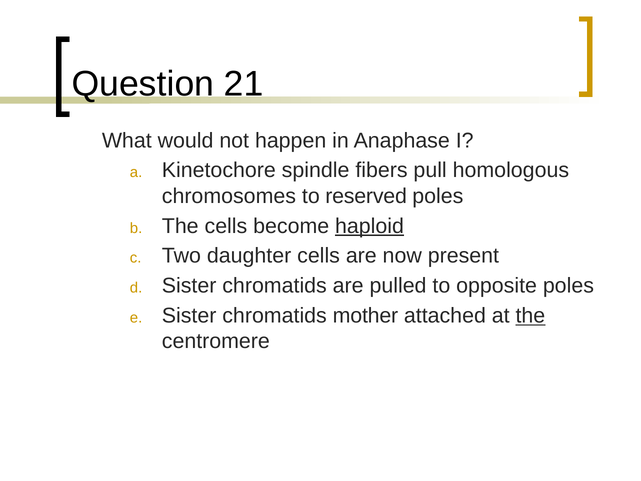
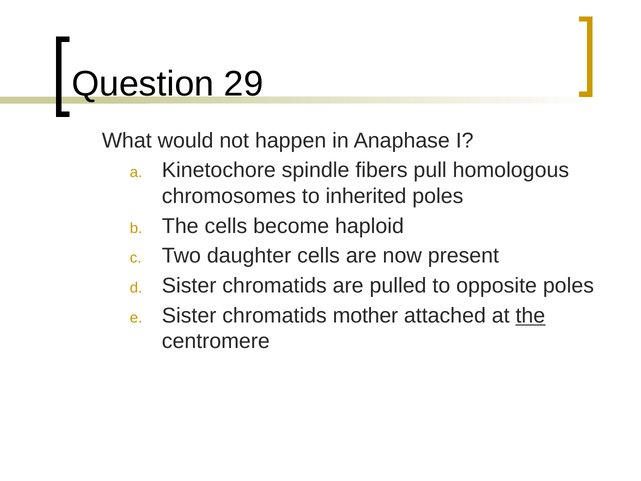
21: 21 -> 29 (244, 84)
reserved: reserved -> inherited (366, 196)
haploid underline: present -> none (370, 226)
